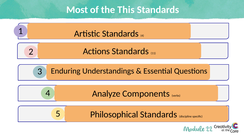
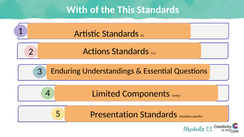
Most: Most -> With (77, 10)
Analyze: Analyze -> Limited (106, 94)
Philosophical: Philosophical -> Presentation (114, 115)
